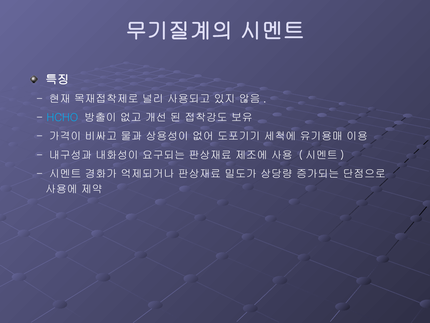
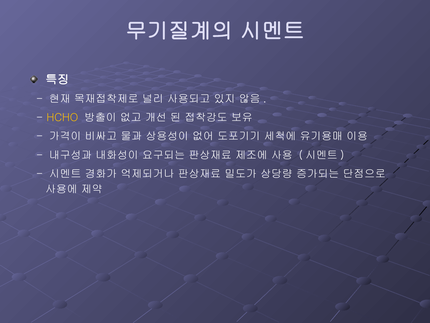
HCHO colour: light blue -> yellow (62, 118)
